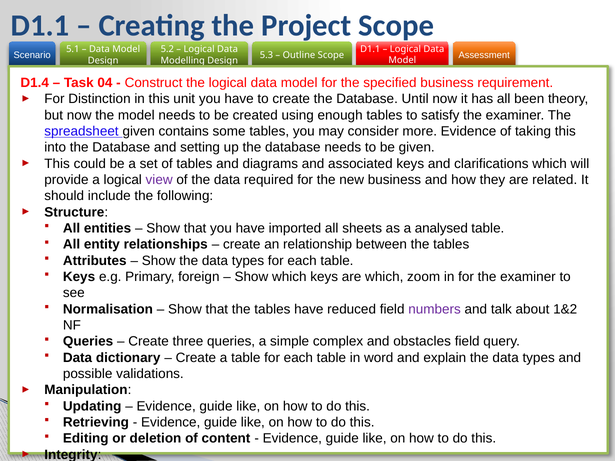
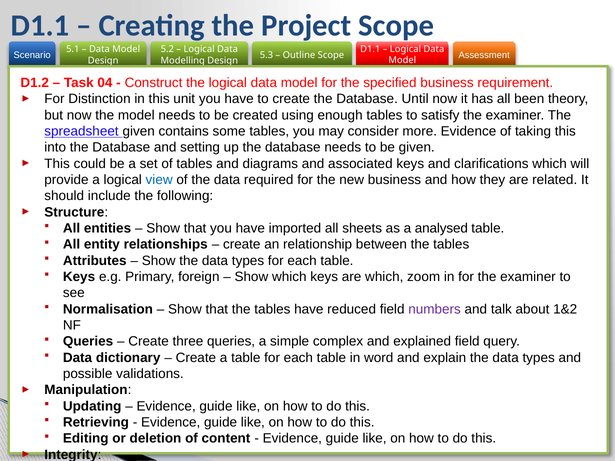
D1.4: D1.4 -> D1.2 (35, 83)
view colour: purple -> blue (159, 180)
obstacles: obstacles -> explained (422, 342)
